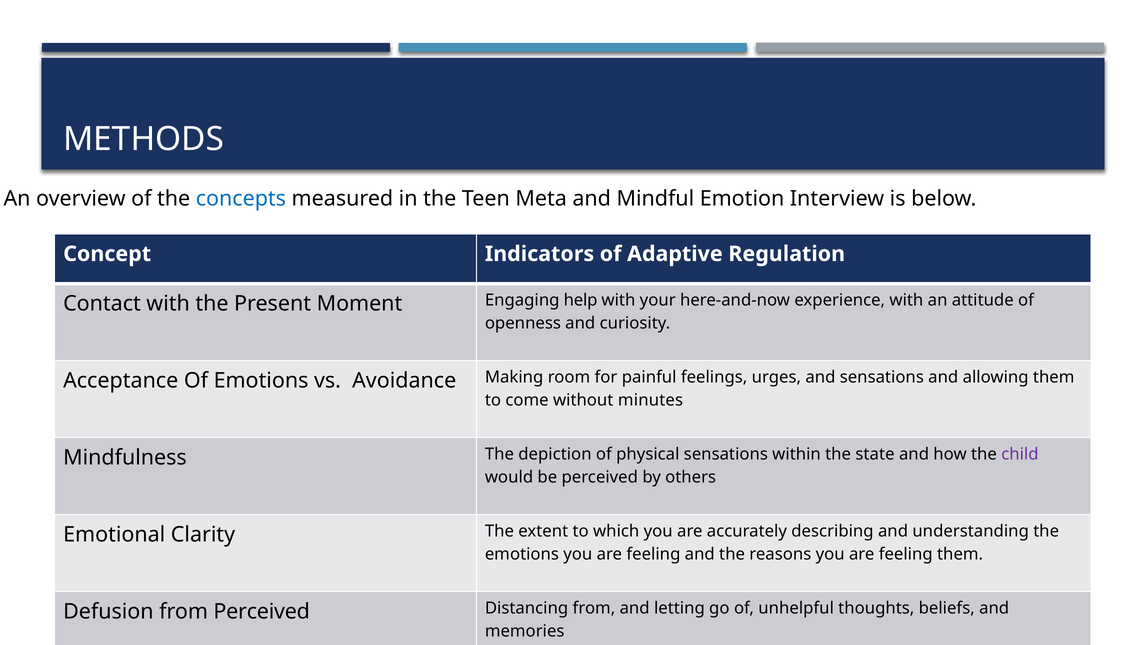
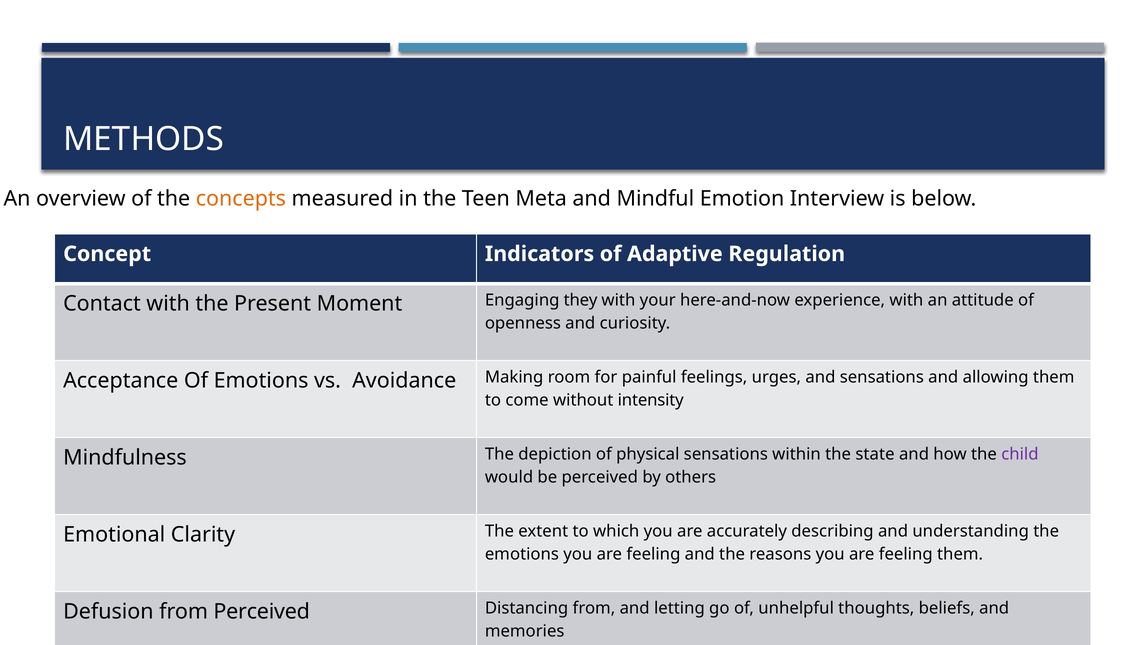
concepts colour: blue -> orange (241, 199)
help: help -> they (581, 300)
minutes: minutes -> intensity (651, 400)
